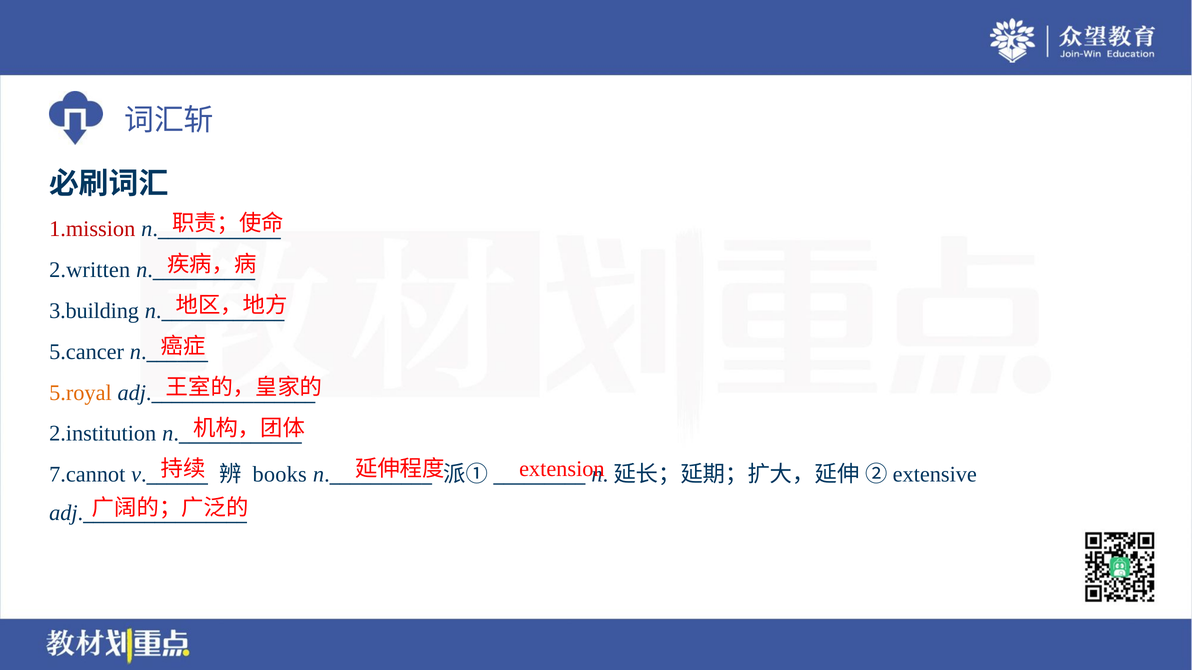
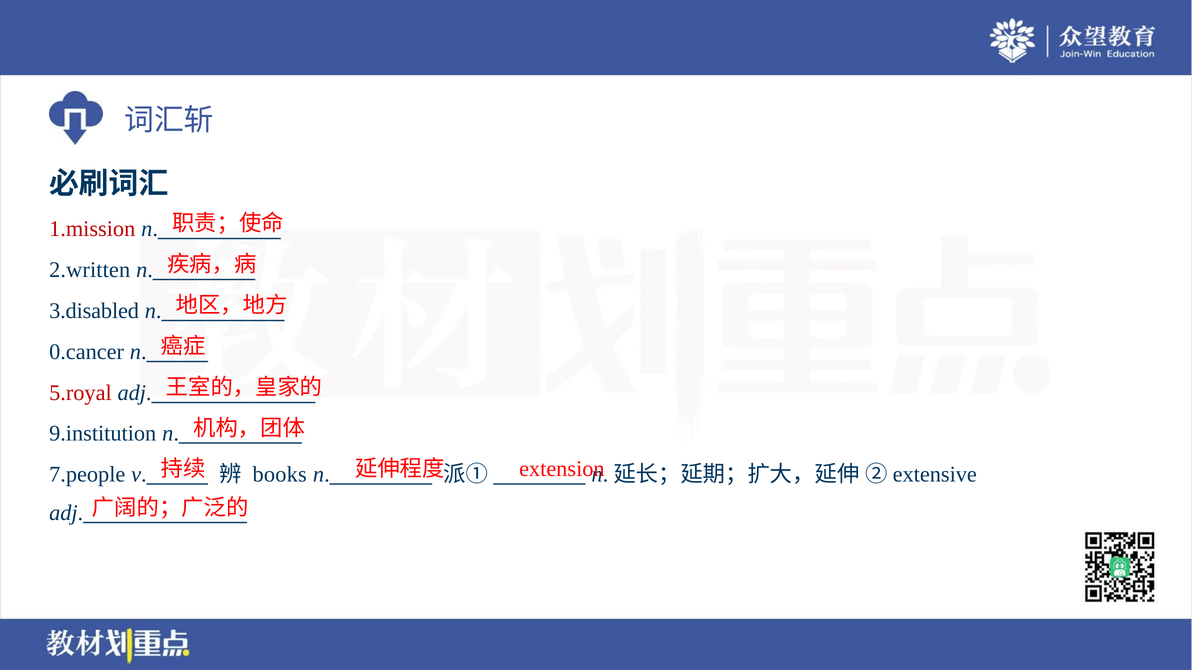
3.building: 3.building -> 3.disabled (94, 311)
5.cancer: 5.cancer -> 0.cancer (87, 352)
5.royal colour: orange -> red (80, 393)
2.institution: 2.institution -> 9.institution (103, 434)
7.cannot: 7.cannot -> 7.people (87, 475)
